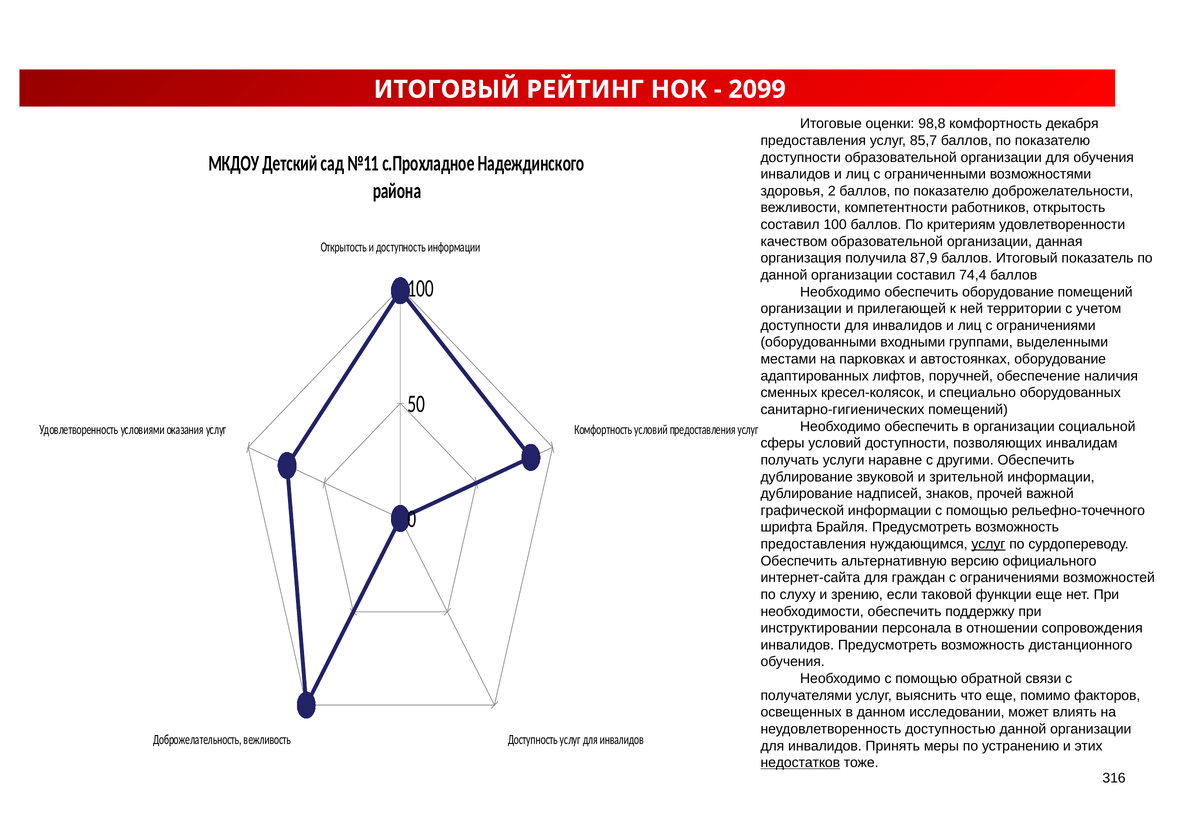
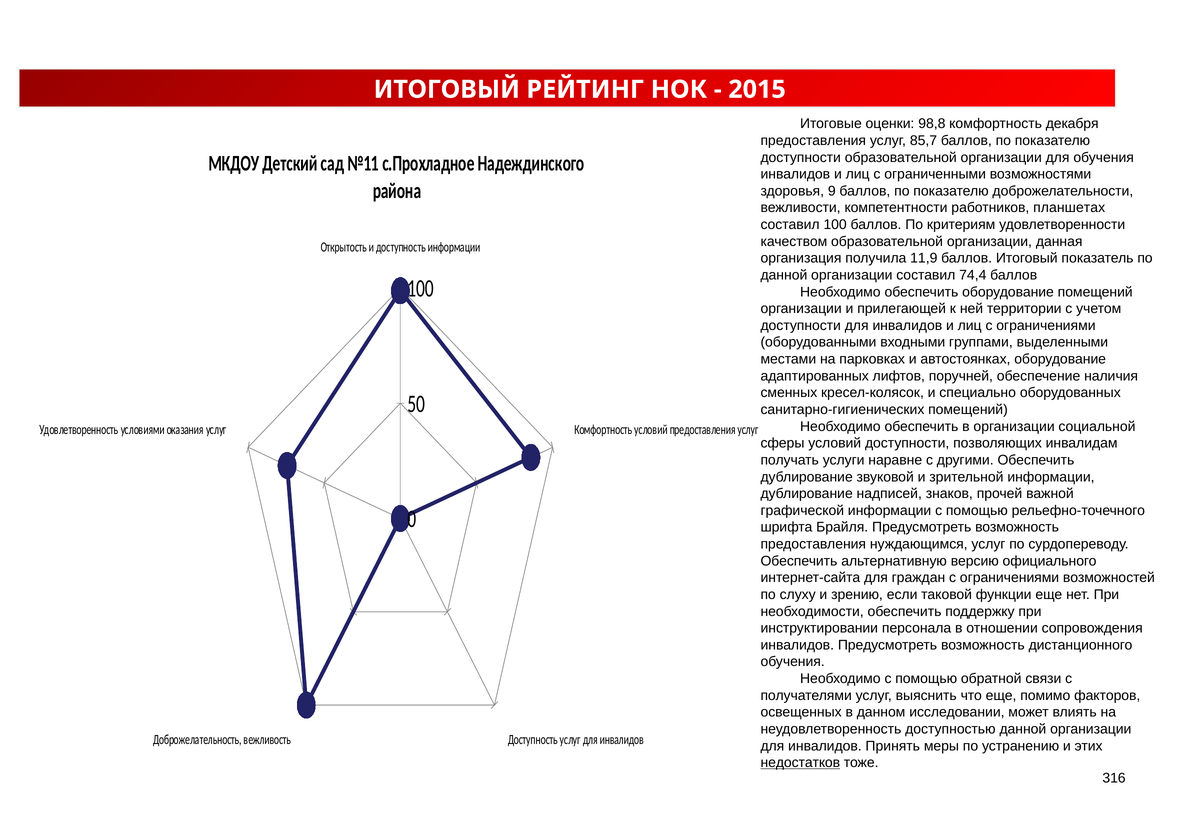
2099: 2099 -> 2015 (757, 89)
2: 2 -> 9 (832, 191)
работников открытость: открытость -> планшетах (1069, 208)
87,9: 87,9 -> 11,9 (924, 258)
услуг underline: present -> none (988, 544)
